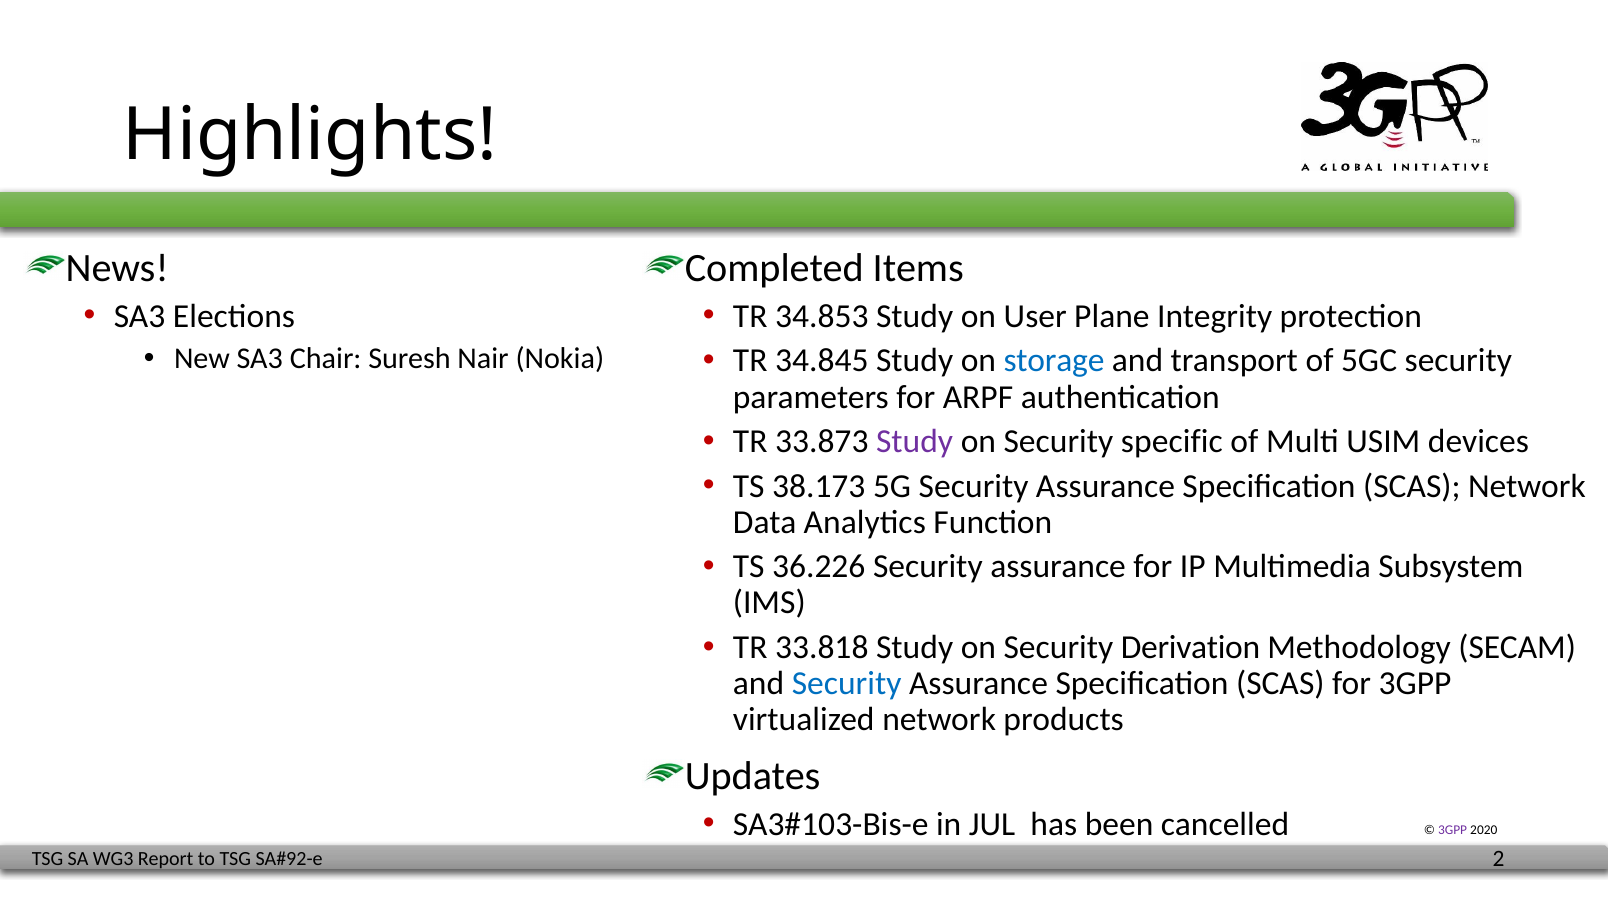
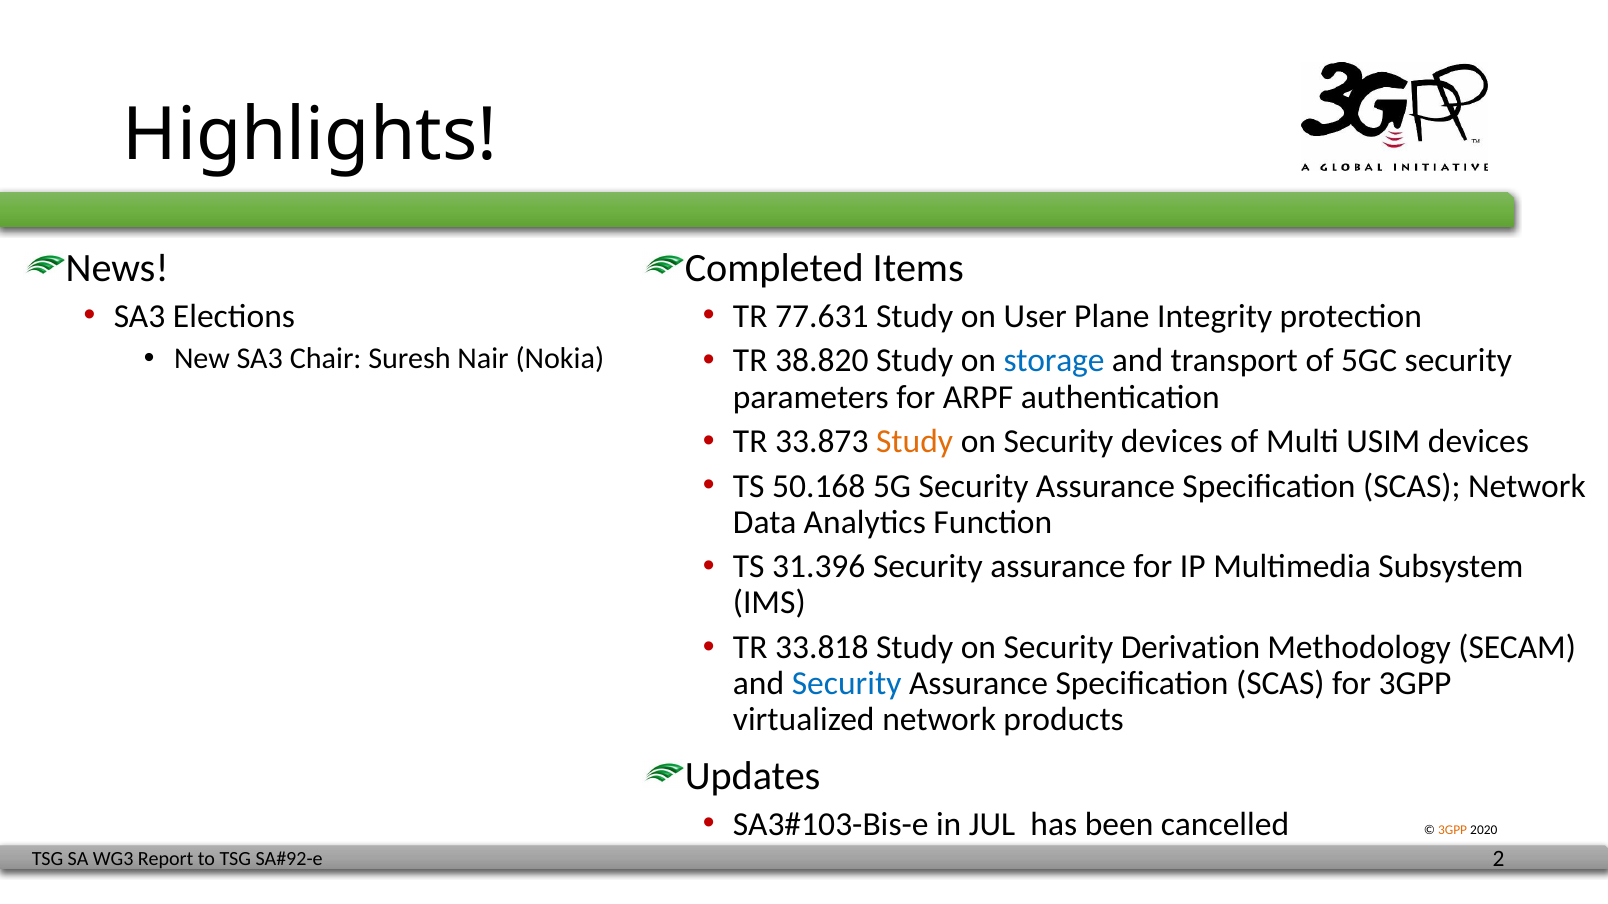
34.853: 34.853 -> 77.631 (822, 316)
34.845: 34.845 -> 38.820 (822, 361)
Study colour: purple -> orange (915, 442)
Security specific: specific -> devices (1172, 442)
38.173: 38.173 -> 50.168 (819, 486)
36.226: 36.226 -> 31.396 (819, 567)
3GPP colour: purple -> orange (1453, 831)
